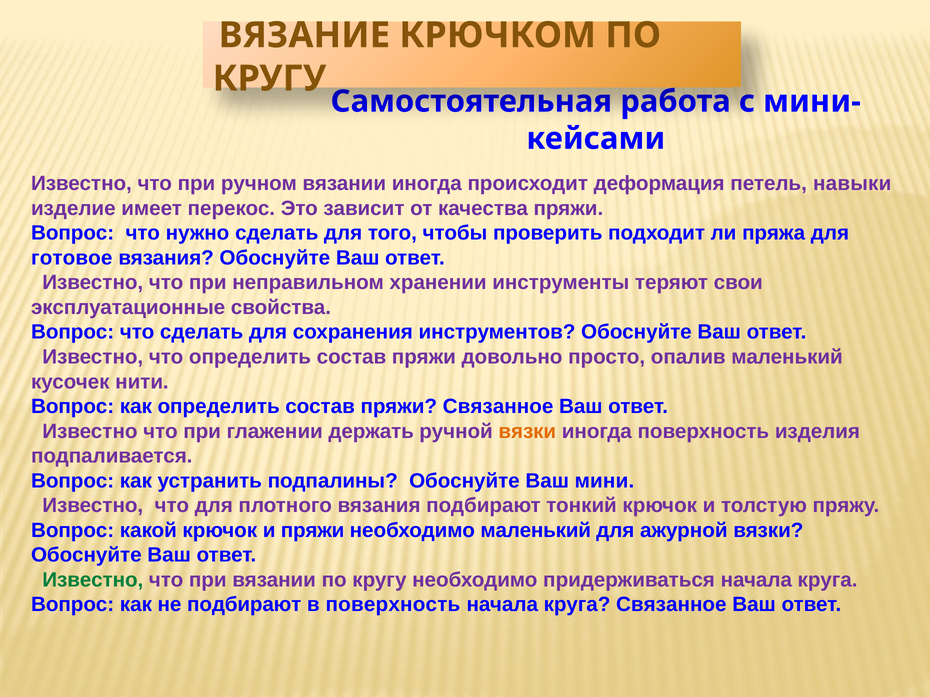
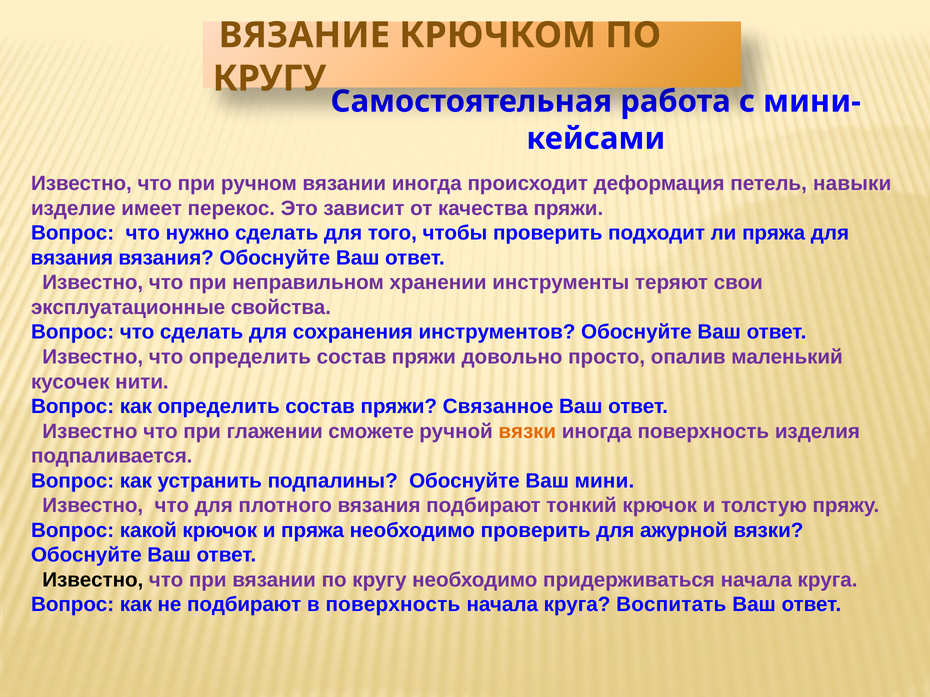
готовое: готовое -> вязания (72, 258)
держать: держать -> сможете (371, 432)
и пряжи: пряжи -> пряжа (313, 531)
необходимо маленький: маленький -> проверить (536, 531)
Известно colour: green -> black (93, 580)
круга Связанное: Связанное -> Воспитать (671, 605)
